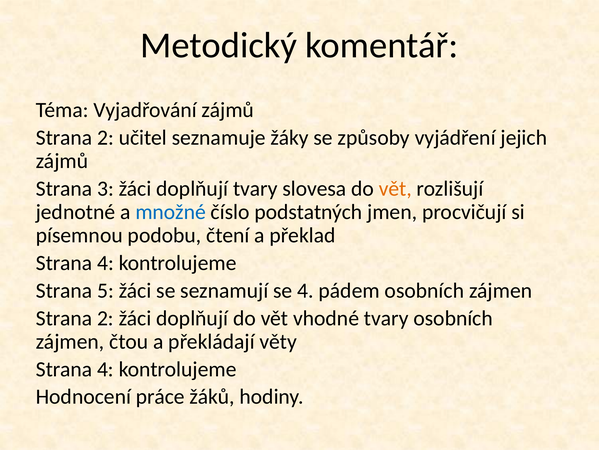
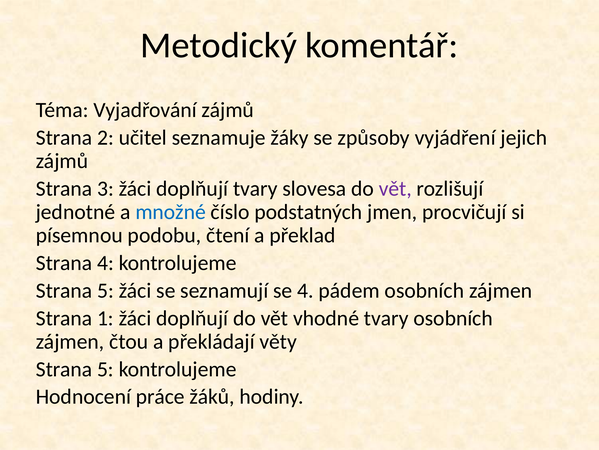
vět colour: orange -> purple (395, 188)
2: 2 -> 1 (105, 318)
4: 4 -> 5 (105, 369)
